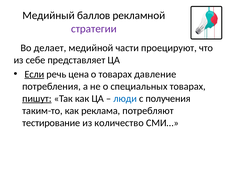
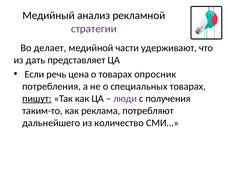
баллов: баллов -> анализ (94, 15)
проецируют: проецируют -> удерживают (169, 48)
себе: себе -> дать (35, 60)
Если underline: present -> none (34, 74)
давление: давление -> опросник (155, 74)
люди colour: blue -> purple (125, 99)
тестирование: тестирование -> дальнейшего (51, 123)
